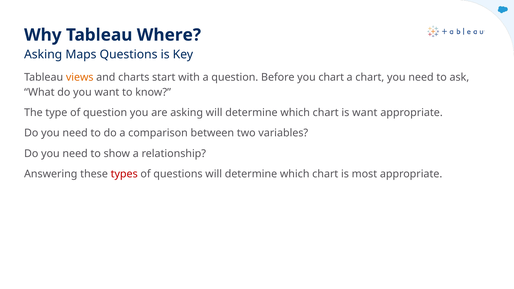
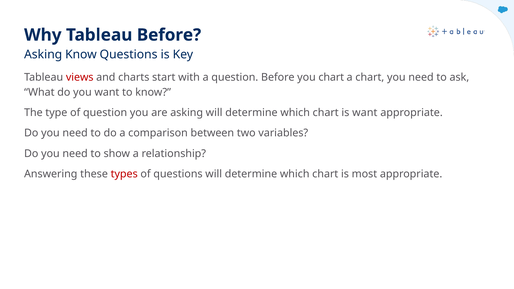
Tableau Where: Where -> Before (169, 35)
Asking Maps: Maps -> Know (81, 54)
views colour: orange -> red (80, 77)
